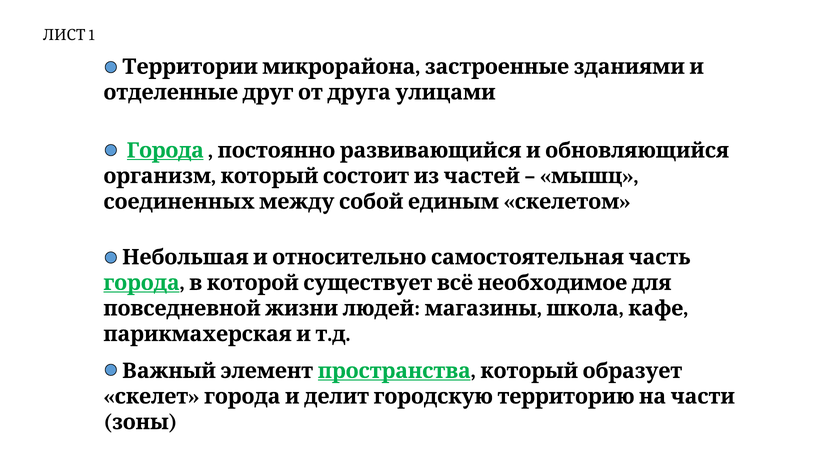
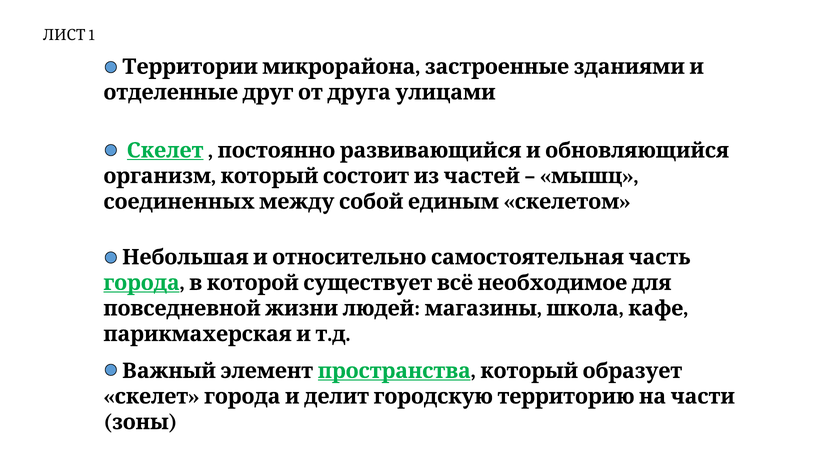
Города: Города -> Скелет (165, 150)
